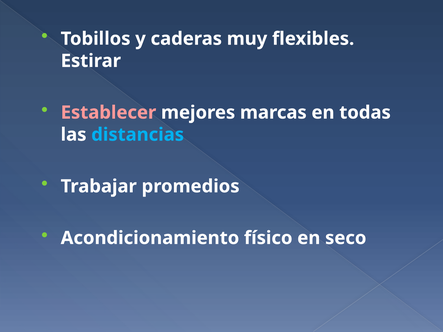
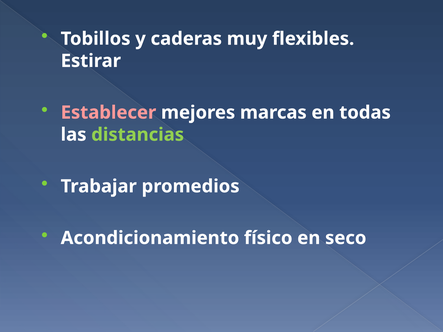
distancias colour: light blue -> light green (138, 135)
